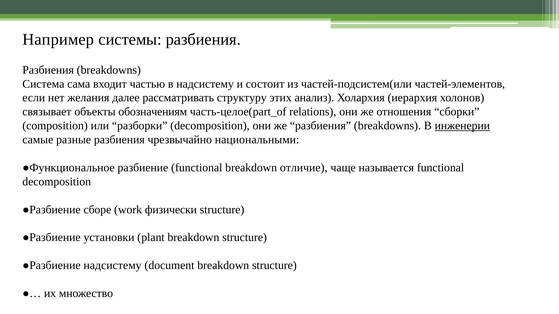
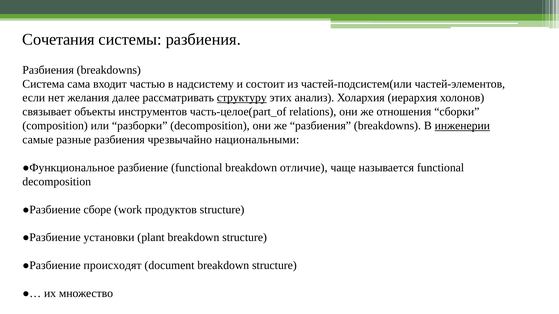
Например: Например -> Сочетания (59, 40)
структуру underline: none -> present (242, 98)
обозначениям: обозначениям -> инструментов (153, 112)
физически: физически -> продуктов (171, 210)
●Разбиение надсистему: надсистему -> происходят (113, 266)
